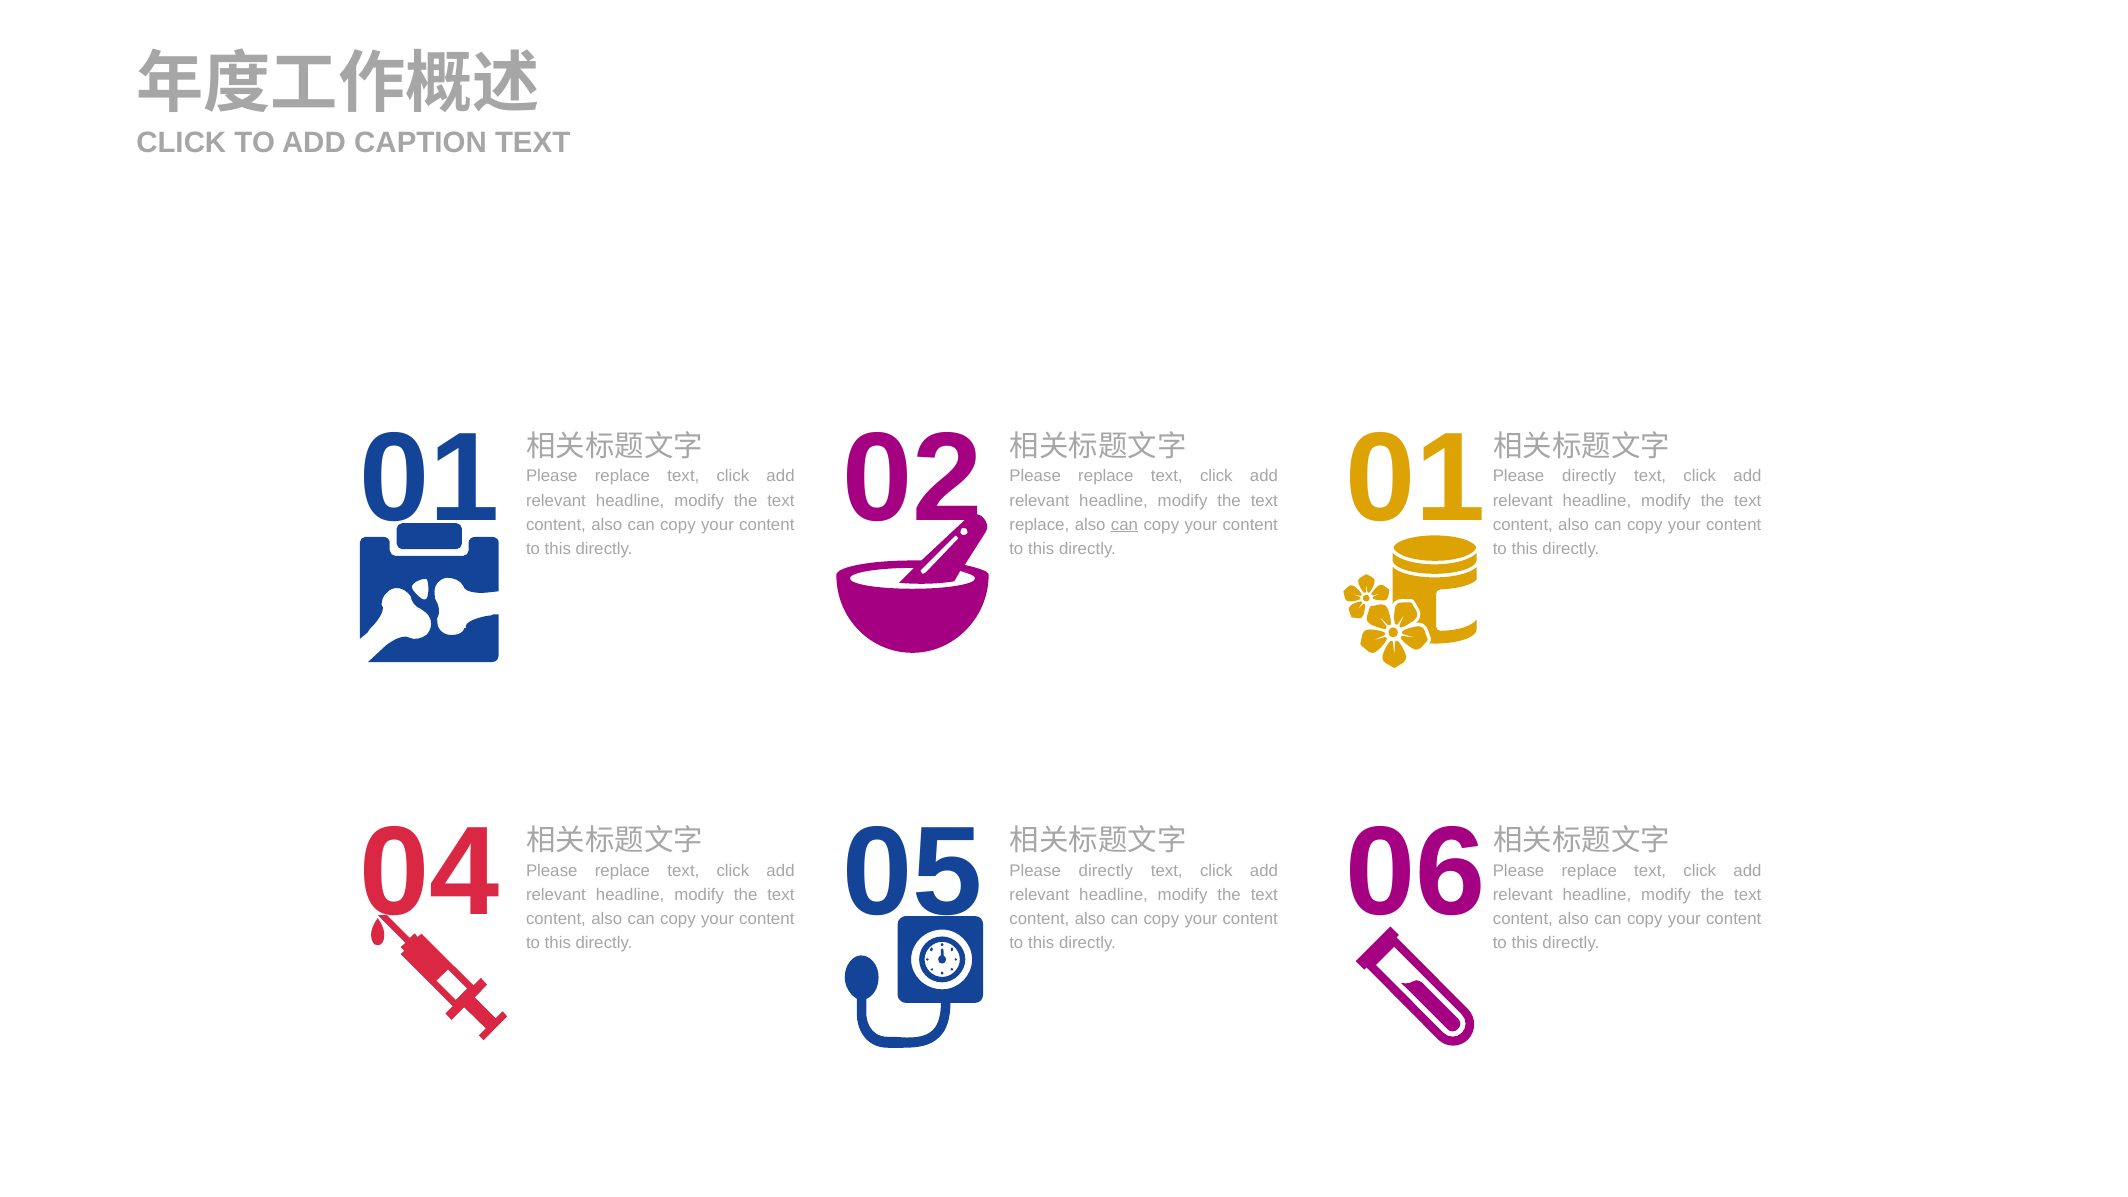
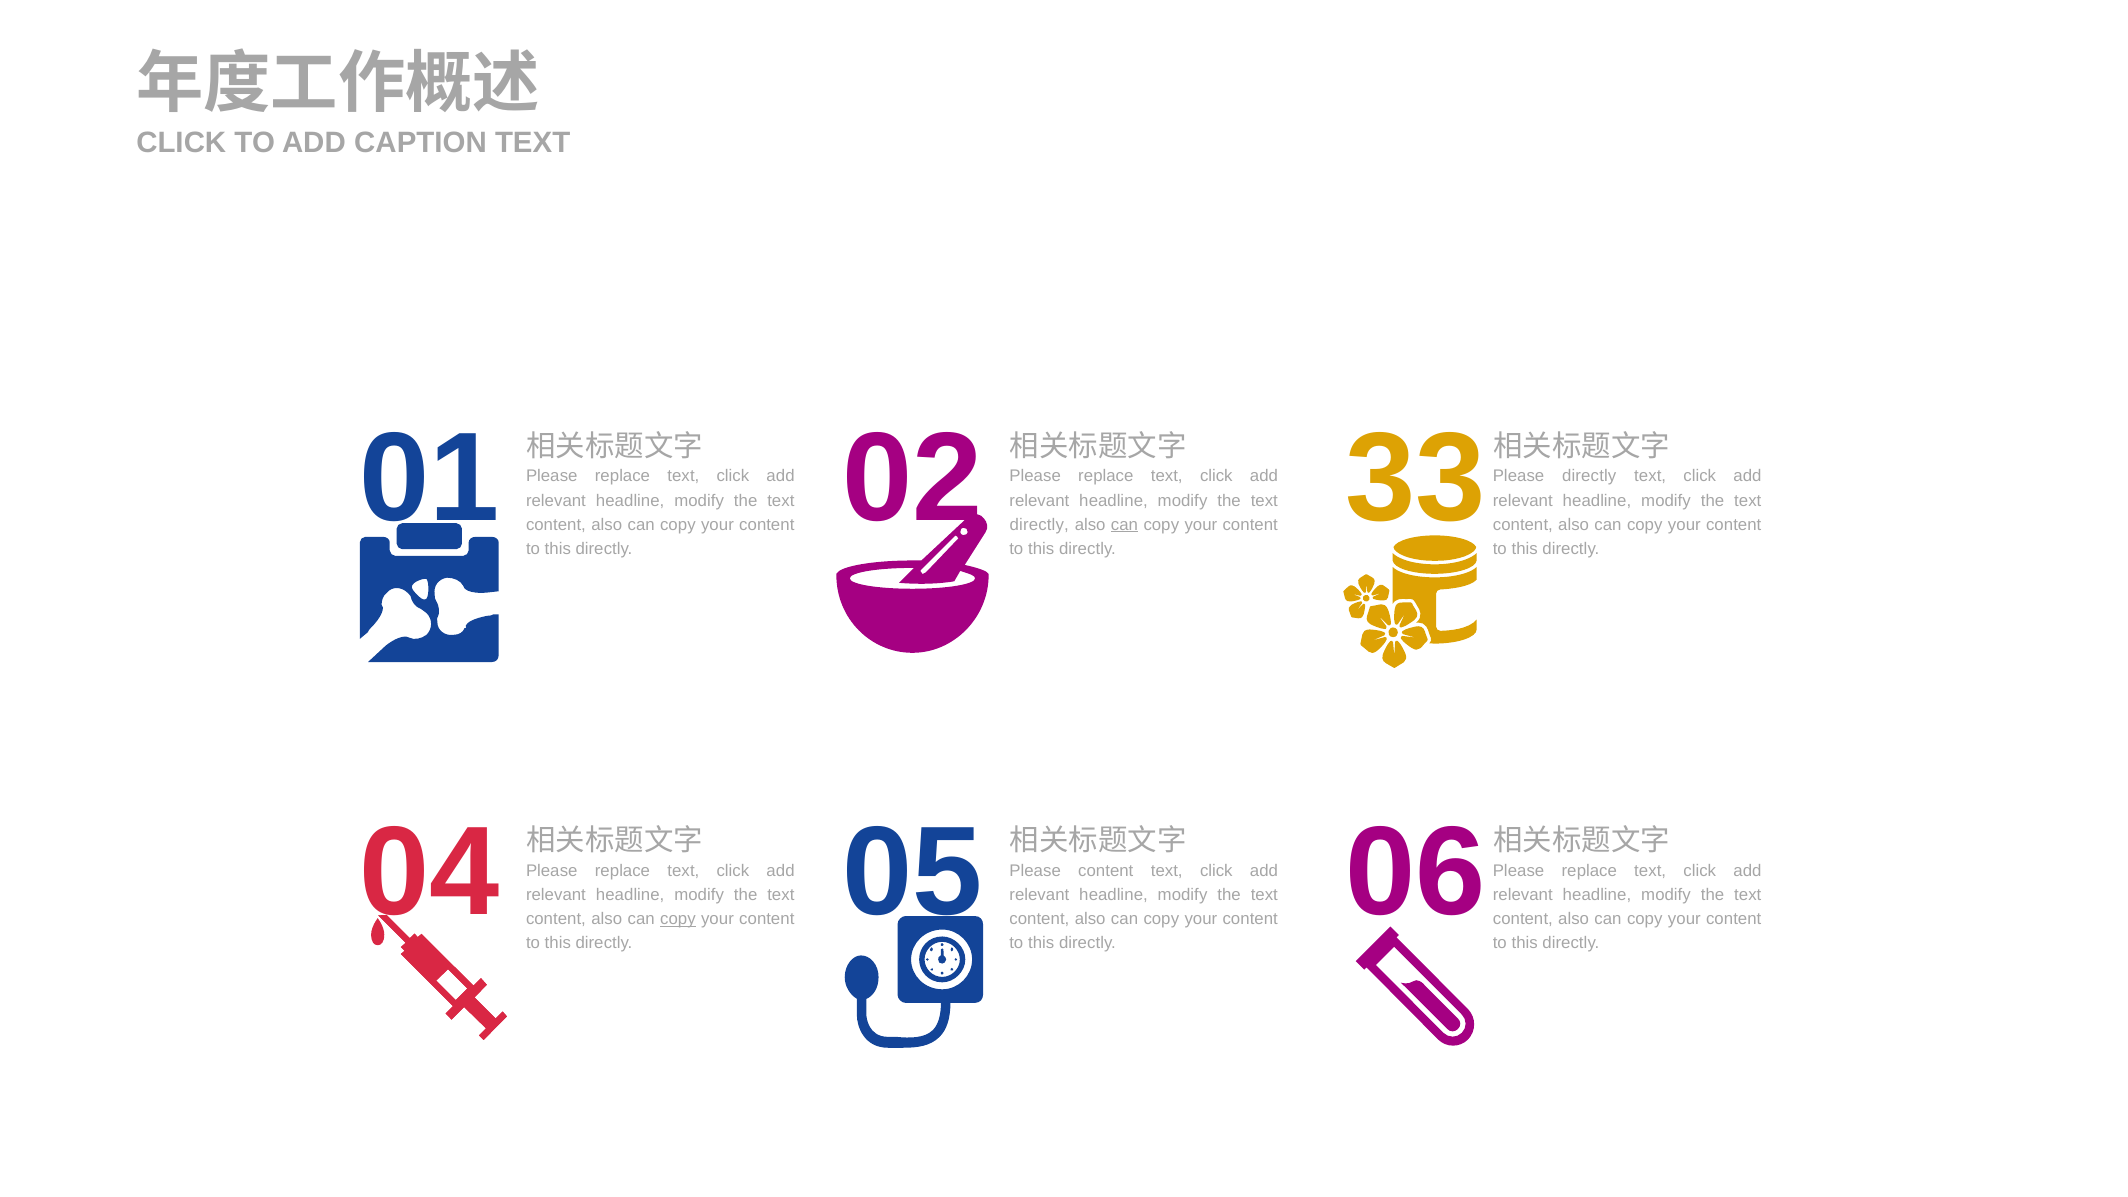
01: 01 -> 33 (1416, 479)
replace: replace -> directly (1039, 525)
directly: directly -> content (1106, 871)
copy underline: none -> present (678, 919)
